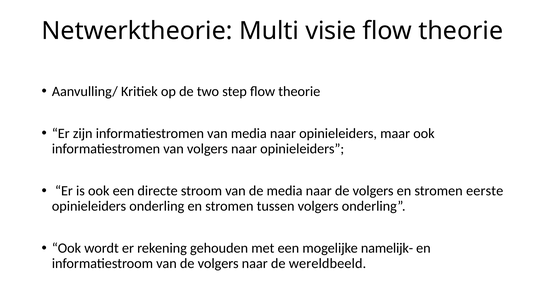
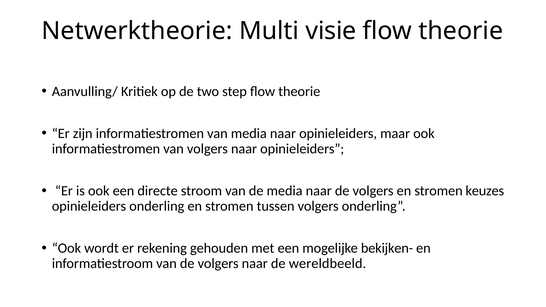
eerste: eerste -> keuzes (485, 191)
namelijk-: namelijk- -> bekijken- (387, 248)
